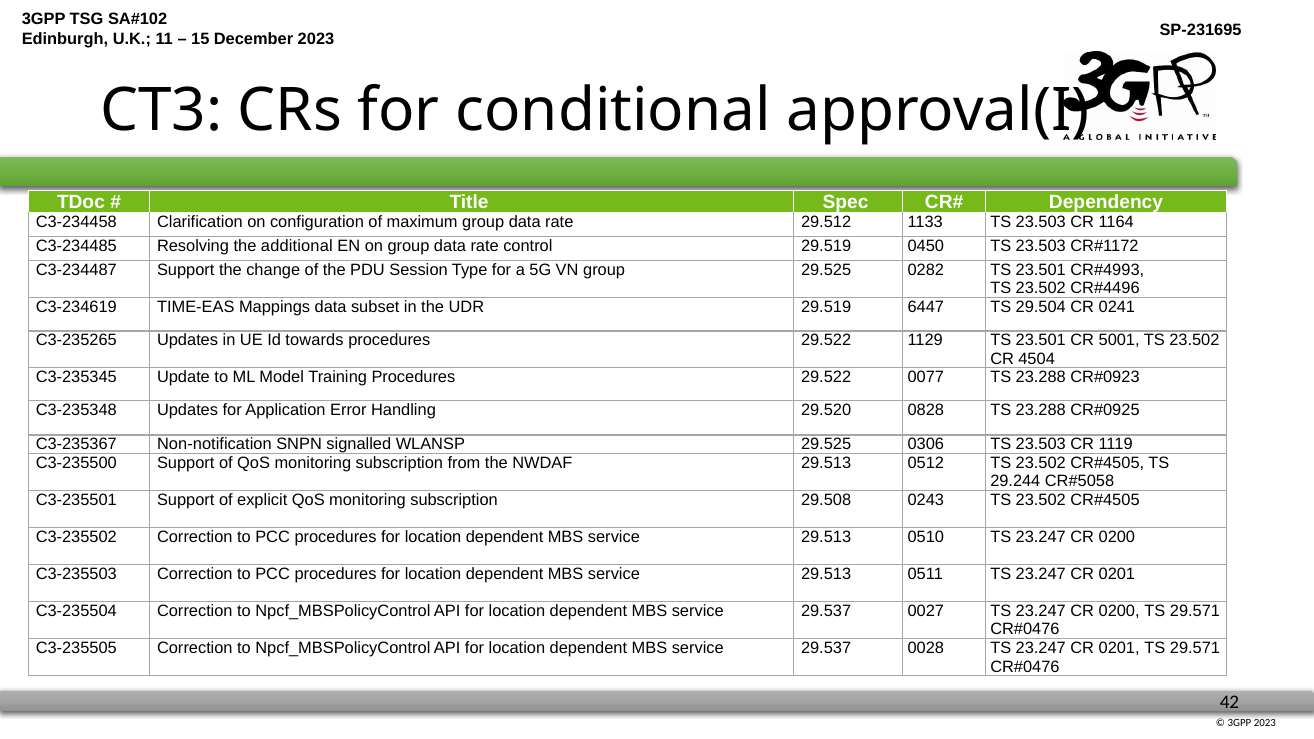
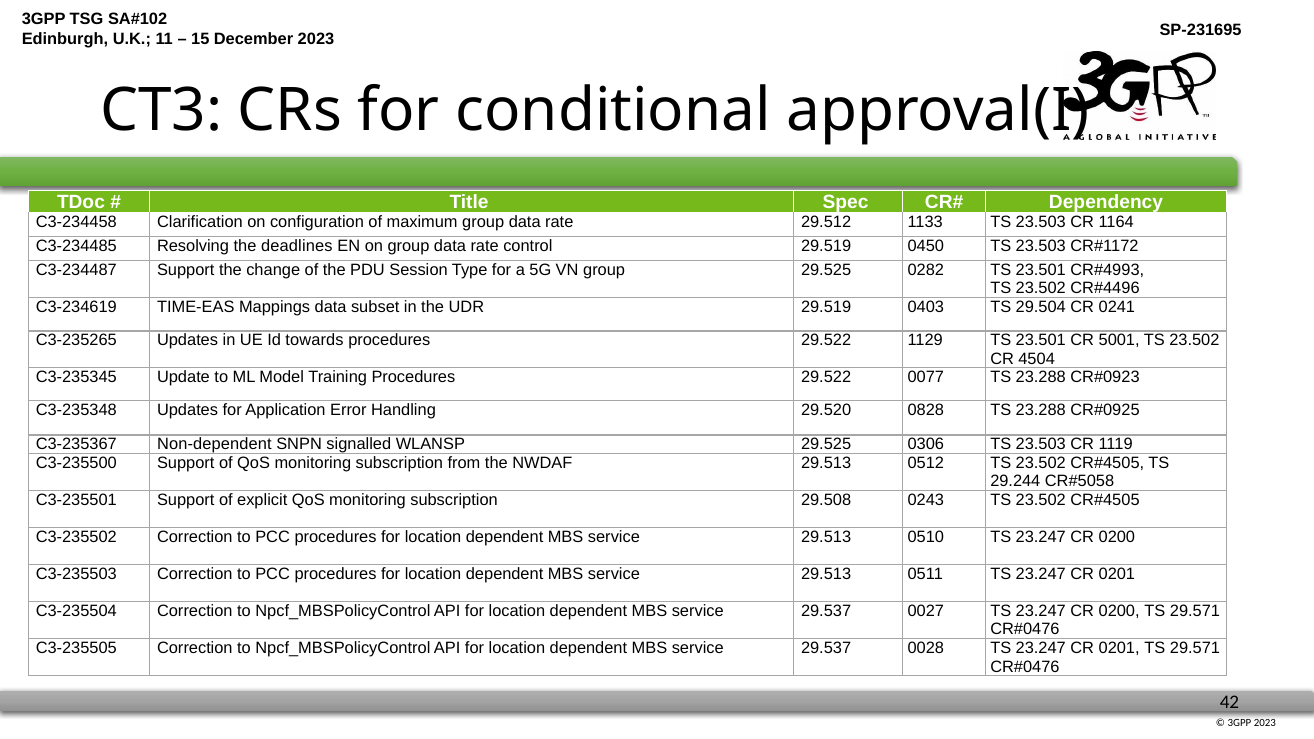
additional: additional -> deadlines (297, 246)
6447: 6447 -> 0403 (926, 307)
Non-notification: Non-notification -> Non-dependent (214, 445)
